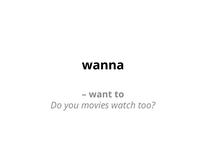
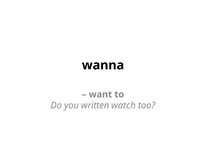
movies: movies -> written (95, 106)
